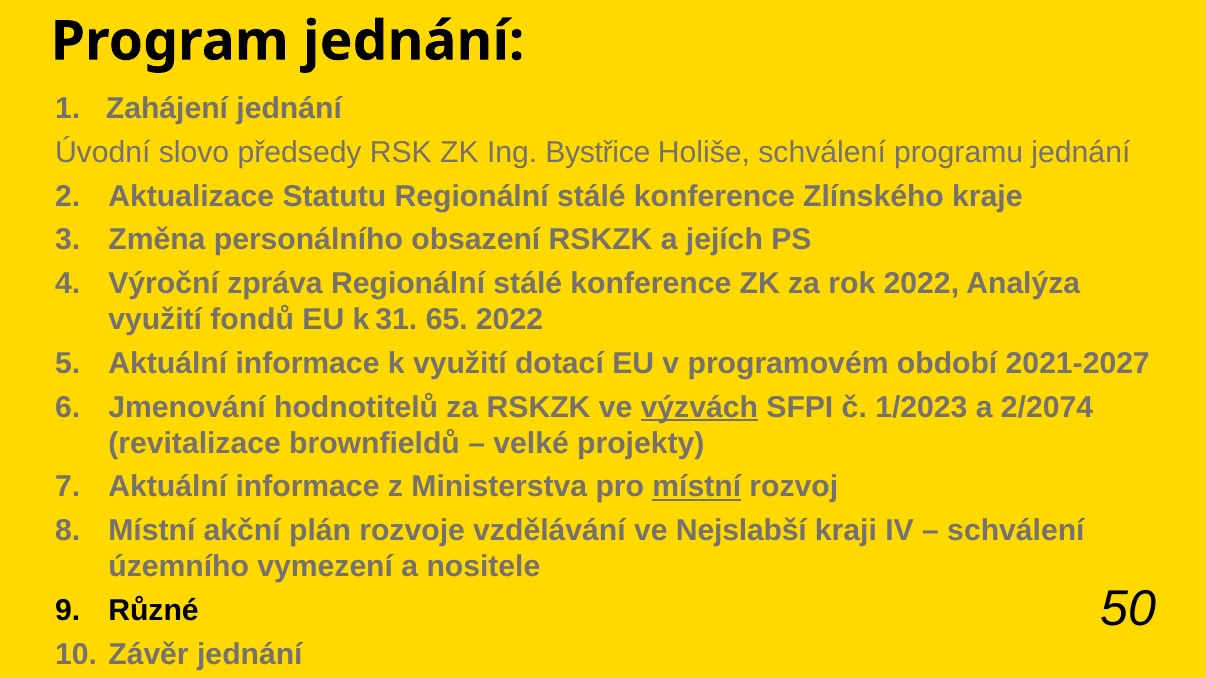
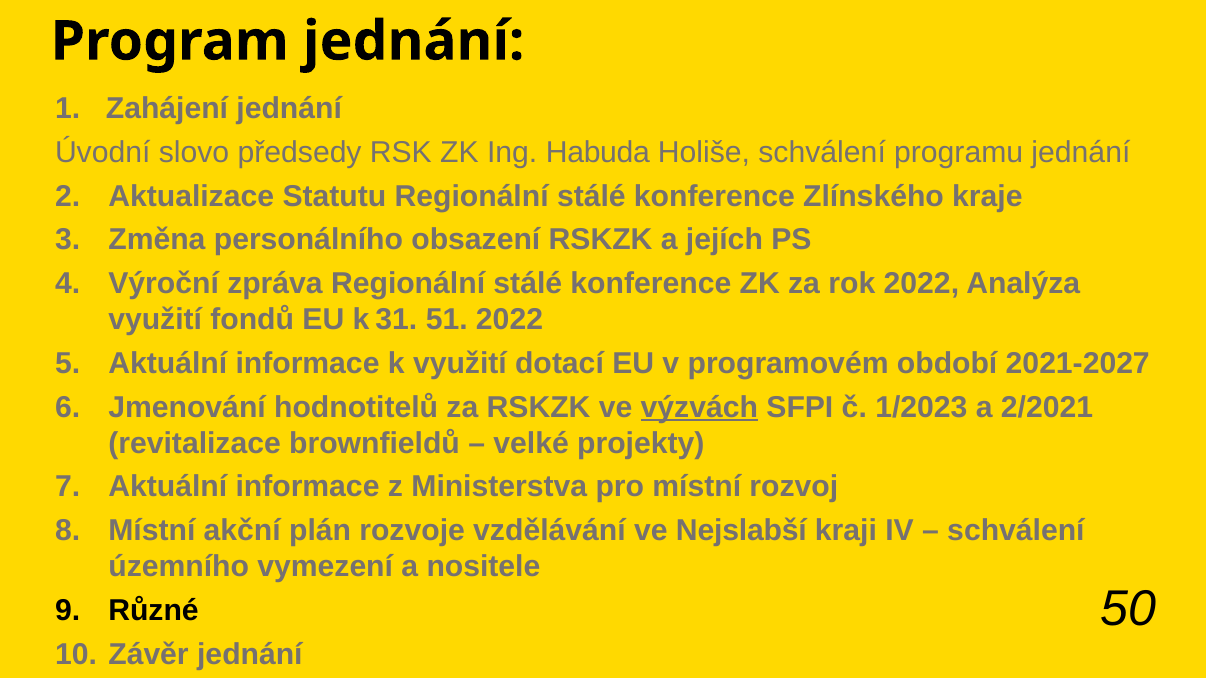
Bystřice: Bystřice -> Habuda (598, 153)
65: 65 -> 51 (447, 320)
2/2074: 2/2074 -> 2/2021 (1047, 407)
místní underline: present -> none (697, 487)
